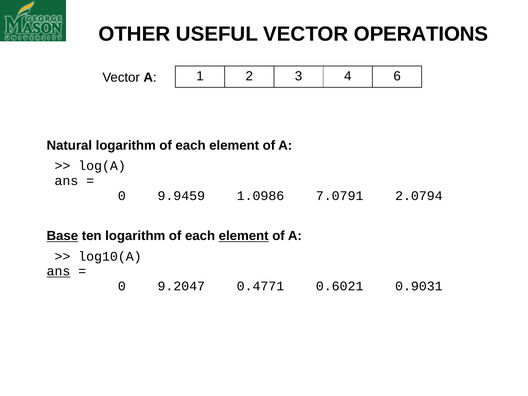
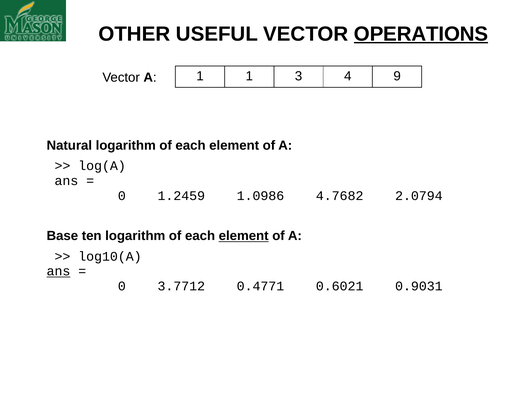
OPERATIONS underline: none -> present (421, 34)
1 2: 2 -> 1 (249, 76)
6: 6 -> 9 (397, 76)
9.9459: 9.9459 -> 1.2459 (181, 196)
7.0791: 7.0791 -> 4.7682 (340, 196)
Base underline: present -> none (62, 236)
9.2047: 9.2047 -> 3.7712 (181, 286)
